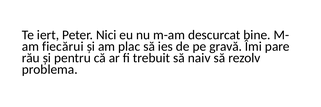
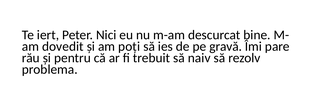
fiecărui: fiecărui -> dovedit (63, 46)
plac: plac -> poți (129, 46)
